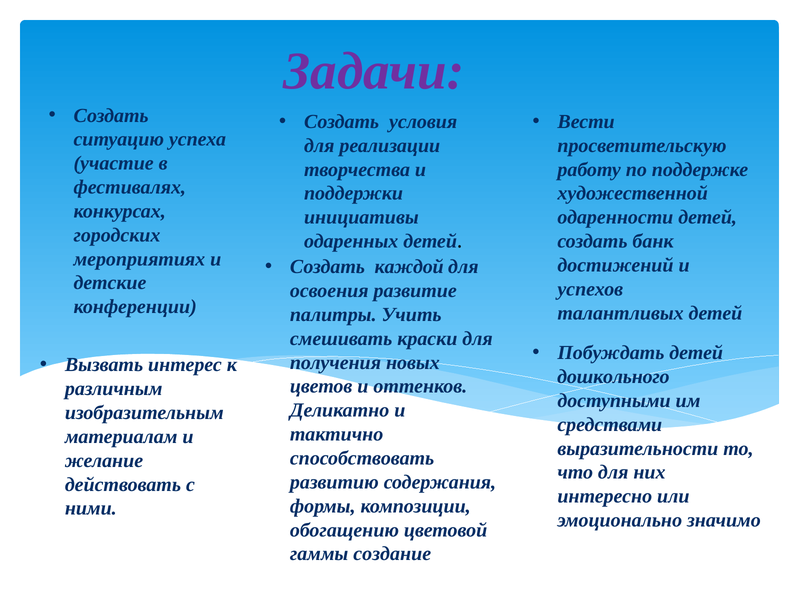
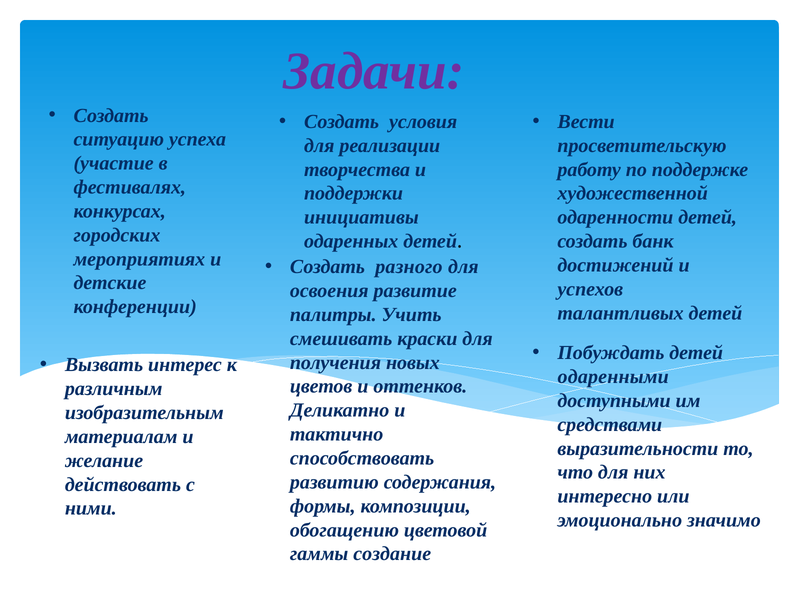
каждой: каждой -> разного (409, 267)
дошкольного: дошкольного -> одаренными (613, 377)
